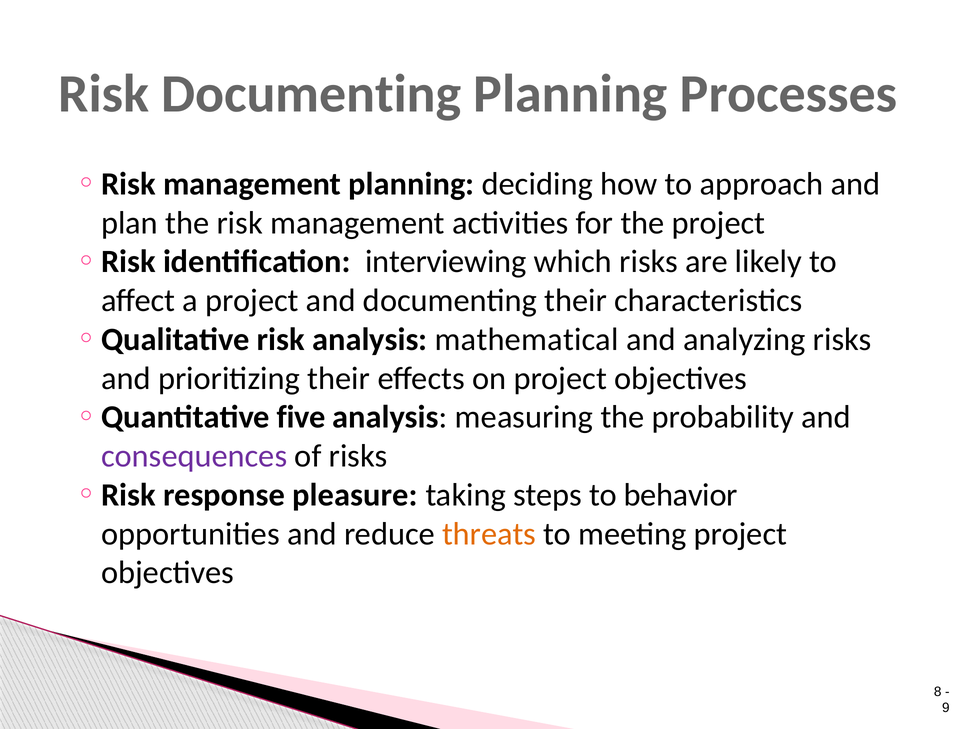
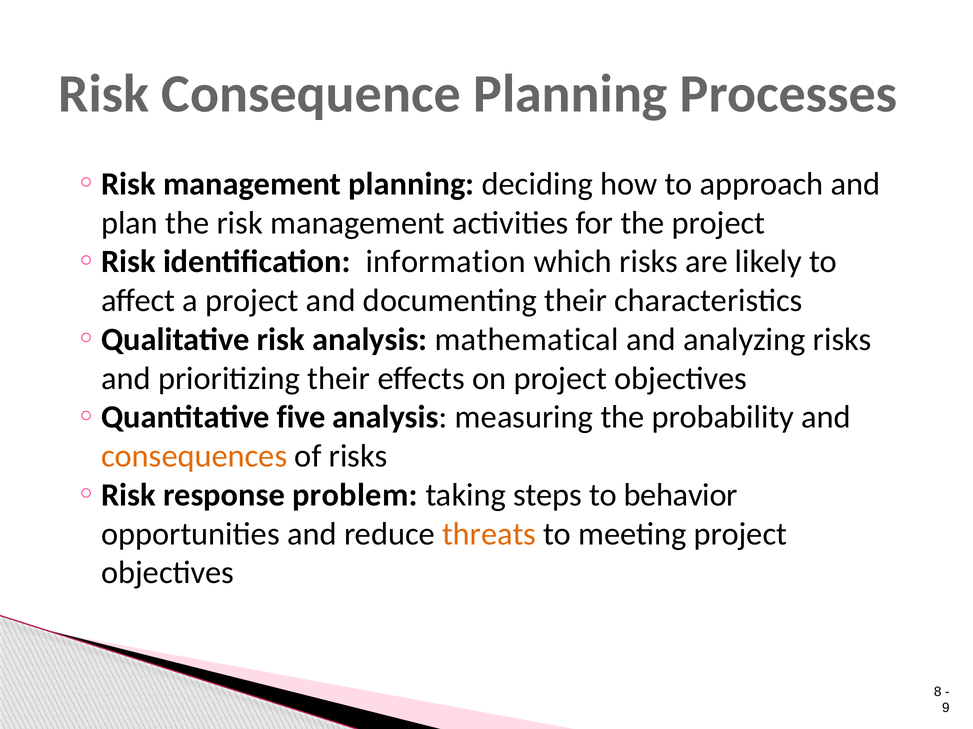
Risk Documenting: Documenting -> Consequence (311, 94)
interviewing: interviewing -> information (446, 262)
consequences colour: purple -> orange (194, 457)
pleasure: pleasure -> problem (355, 496)
